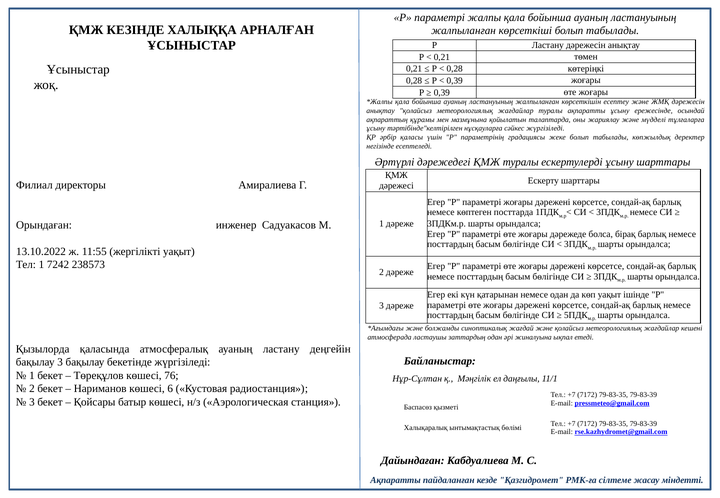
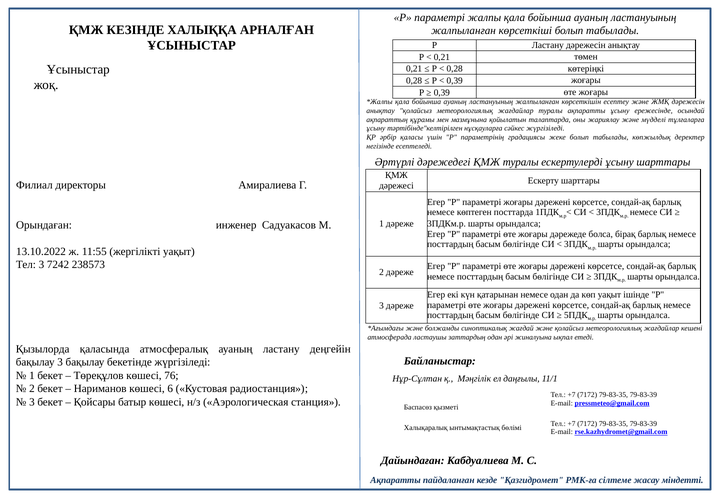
Тел 1: 1 -> 3 (41, 265)
